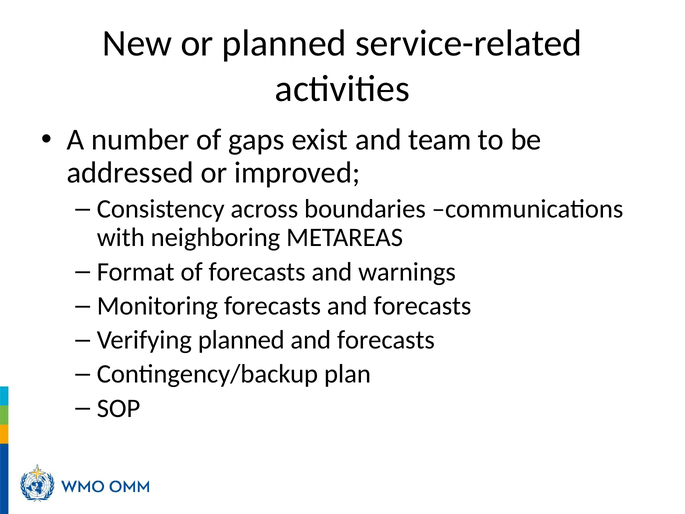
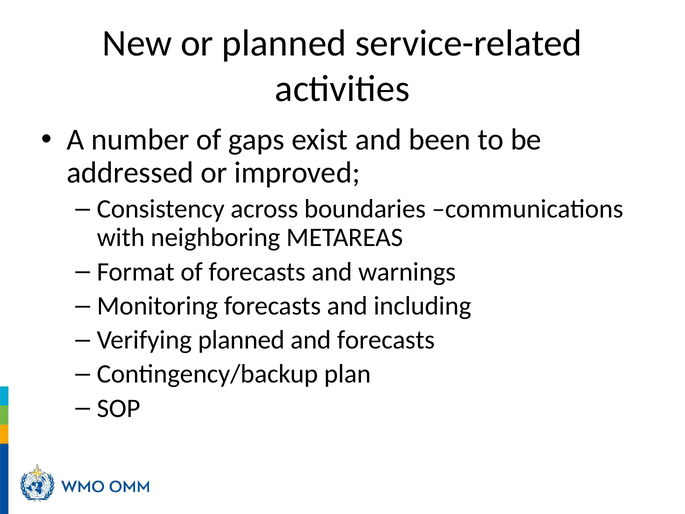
team: team -> been (440, 140)
forecasts and forecasts: forecasts -> including (422, 306)
